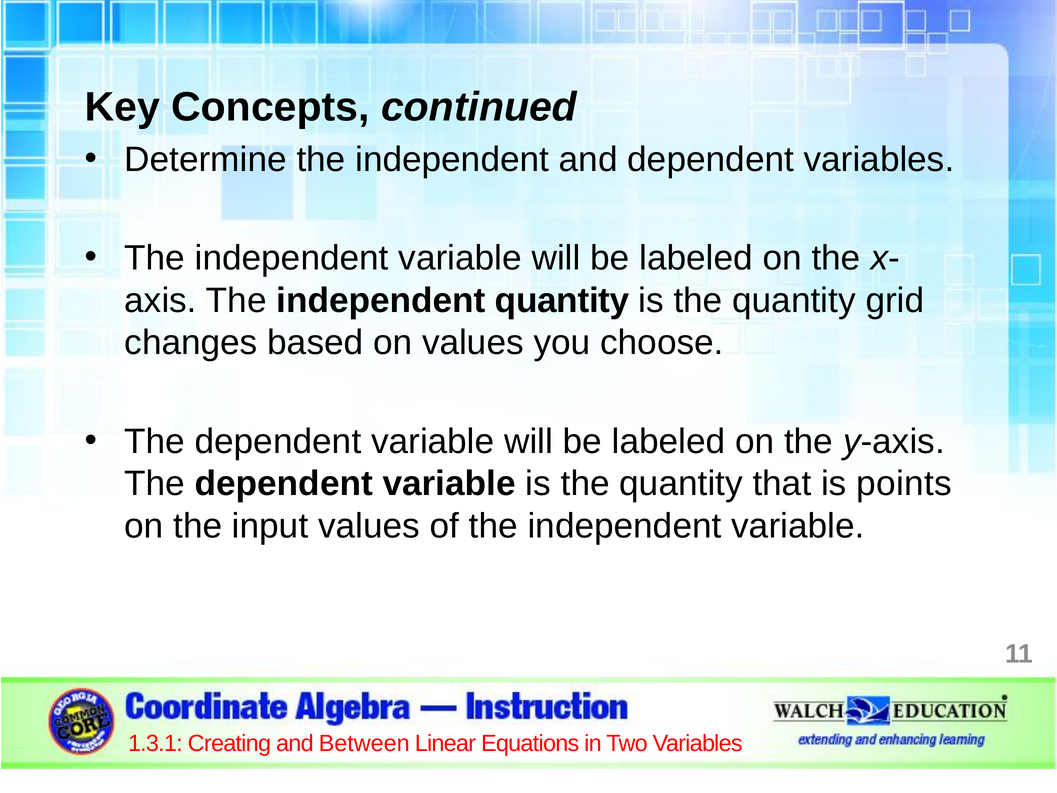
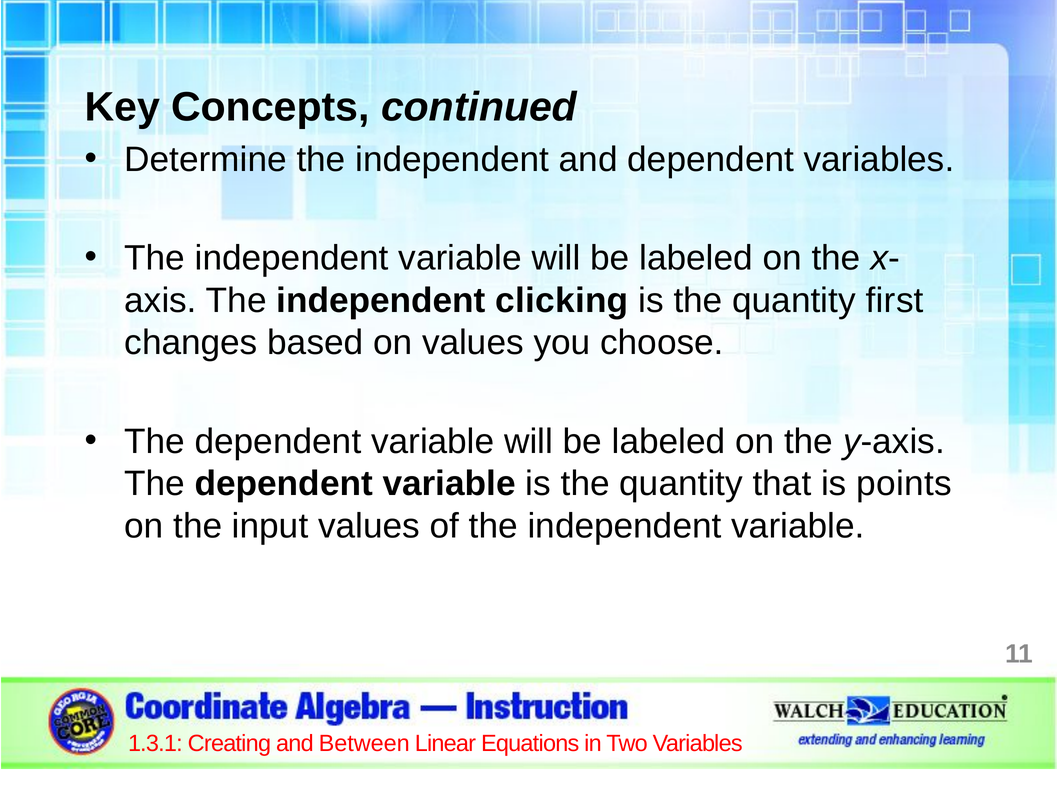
independent quantity: quantity -> clicking (562, 300)
grid: grid -> first (895, 300)
